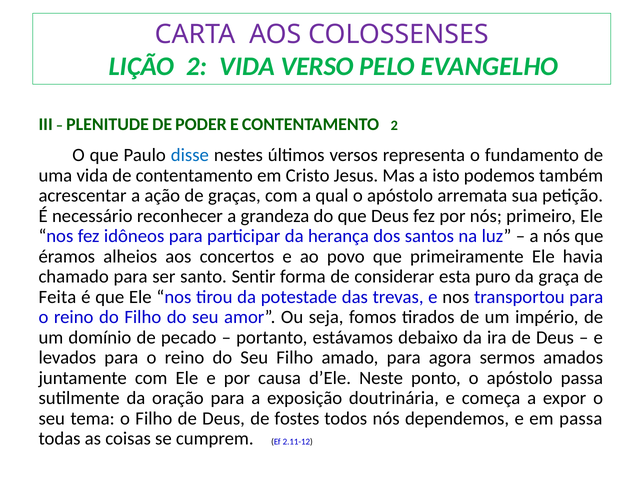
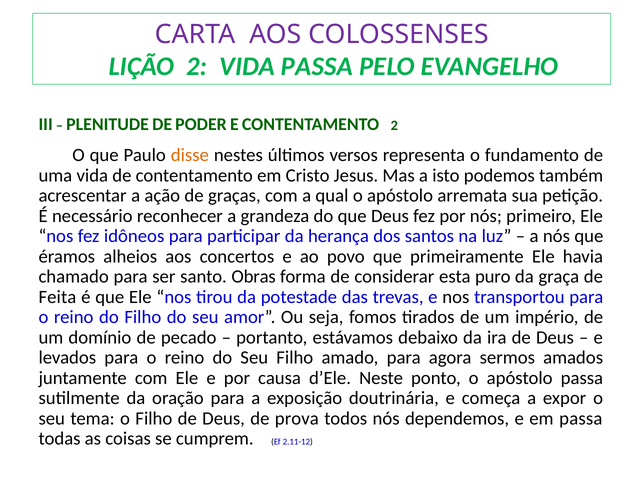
VIDA VERSO: VERSO -> PASSA (317, 67)
disse colour: blue -> orange (190, 155)
Sentir: Sentir -> Obras (254, 276)
fostes: fostes -> prova (297, 418)
